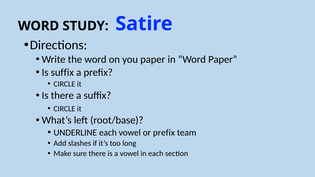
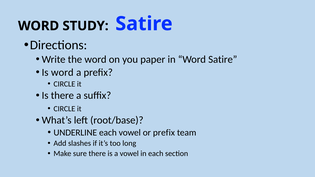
Word Paper: Paper -> Satire (223, 59)
Is suffix: suffix -> word (62, 72)
